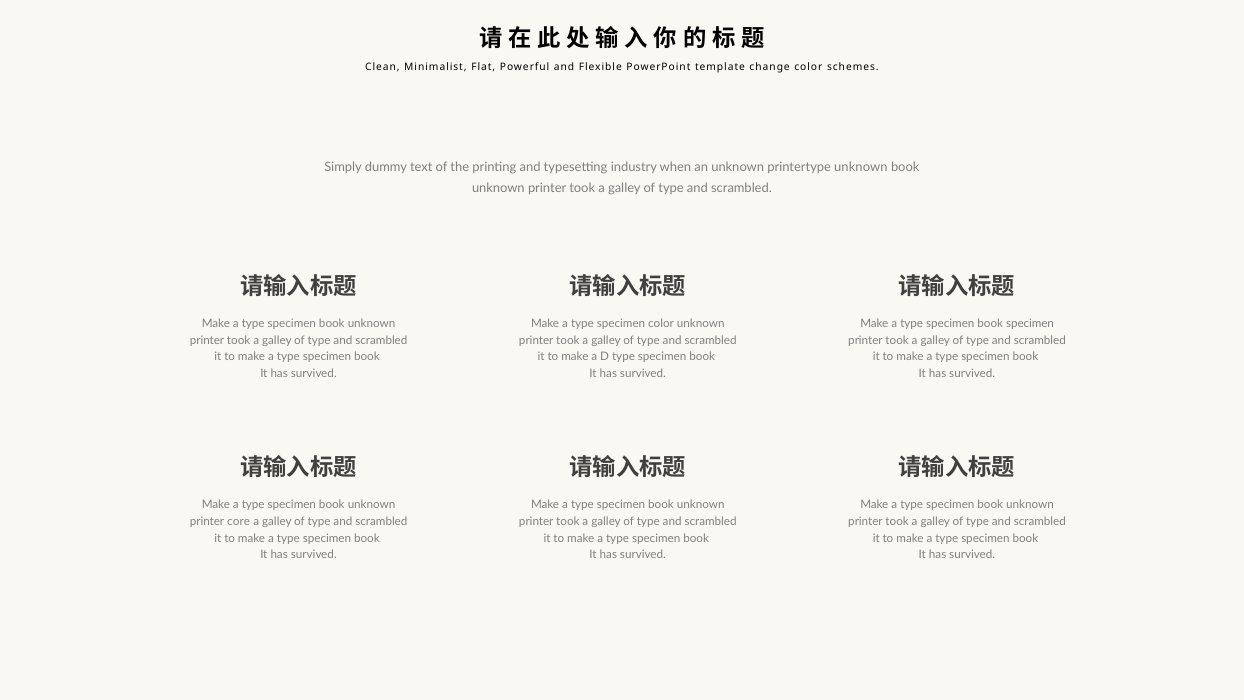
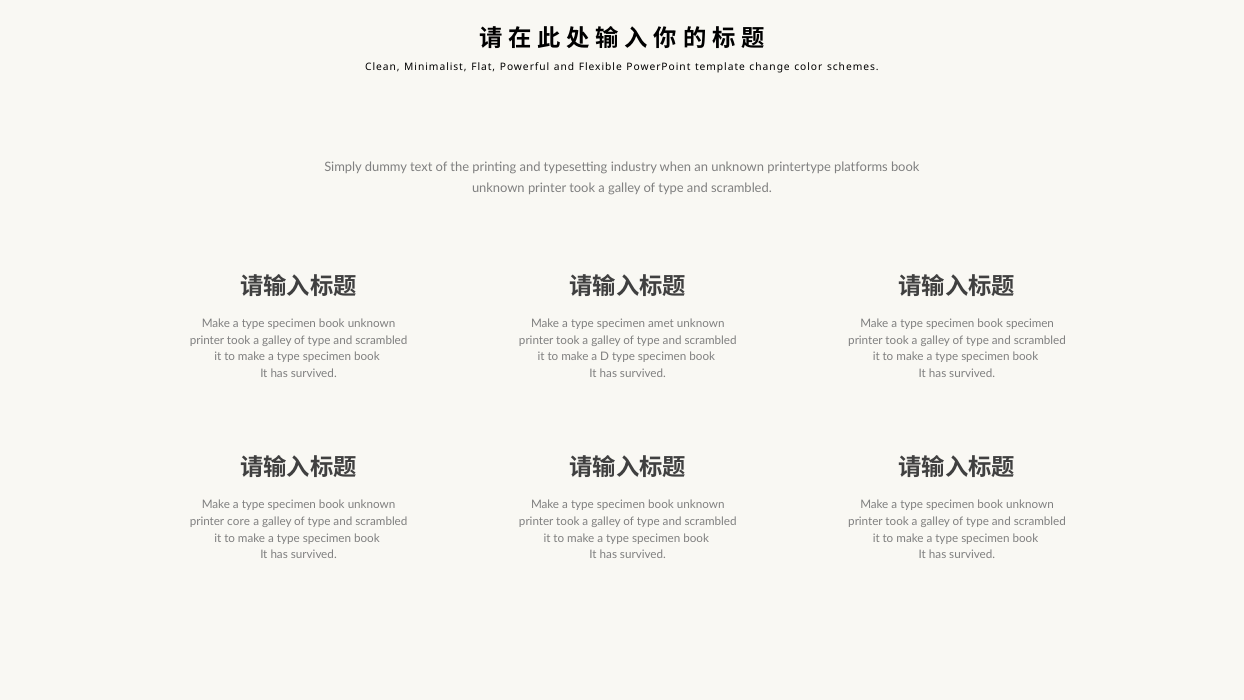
printertype unknown: unknown -> platforms (861, 167)
specimen color: color -> amet (661, 324)
